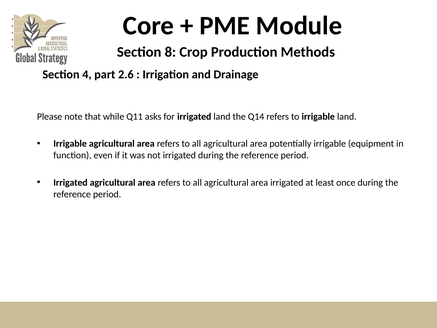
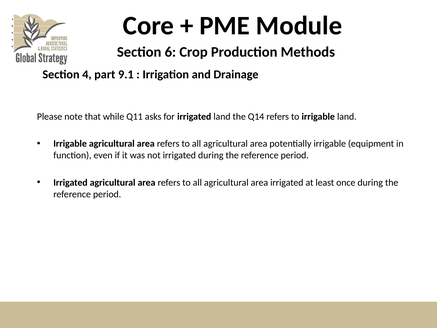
8: 8 -> 6 (170, 52)
2.6: 2.6 -> 9.1 (126, 74)
